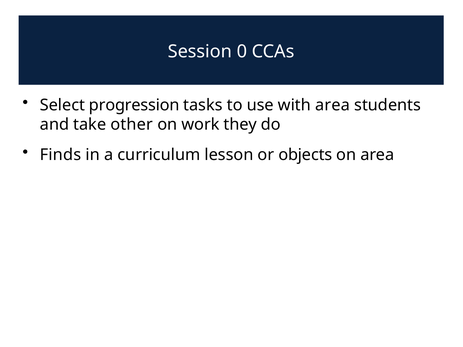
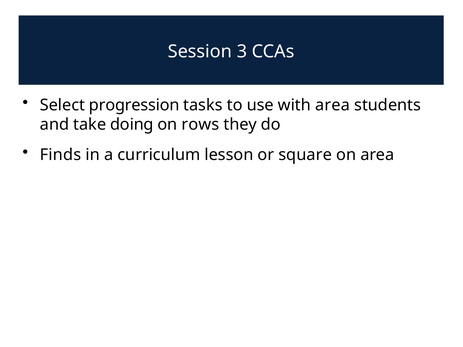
0: 0 -> 3 (242, 51)
other: other -> doing (132, 125)
work: work -> rows (200, 125)
objects: objects -> square (305, 155)
